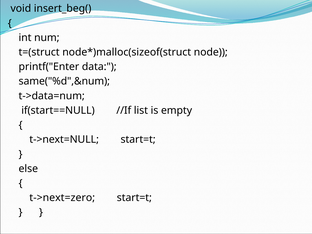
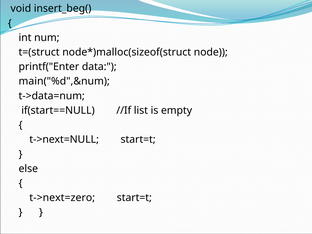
same("%d",&num: same("%d",&num -> main("%d",&num (64, 81)
